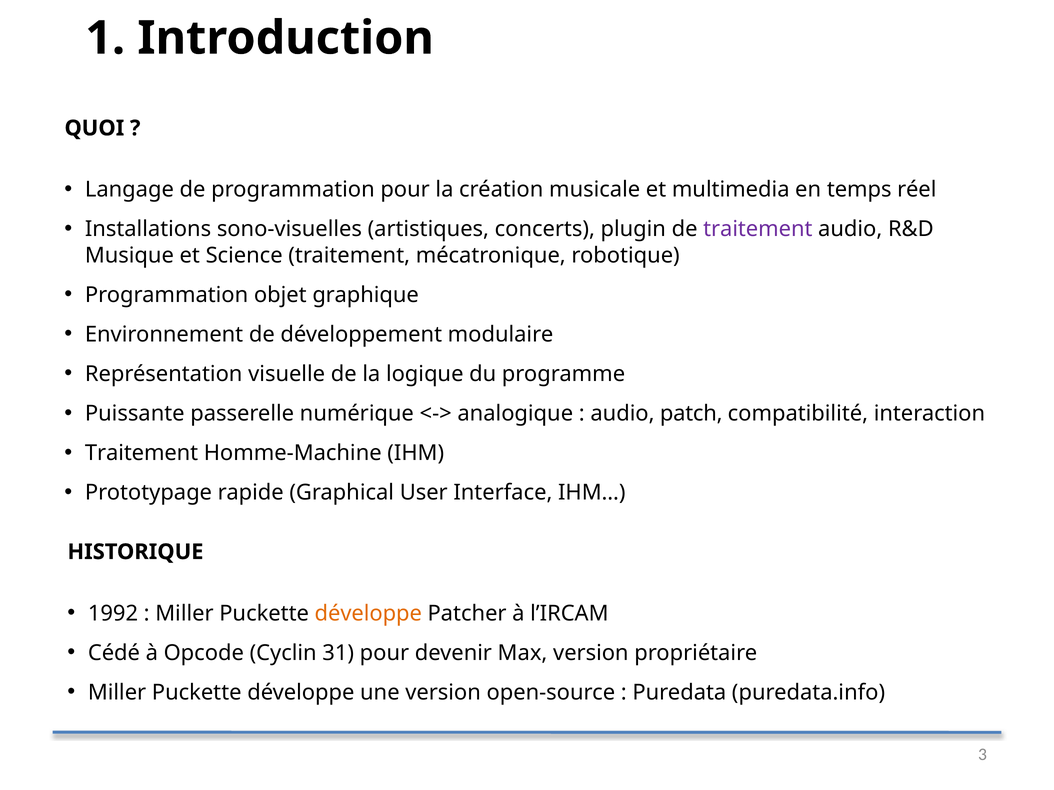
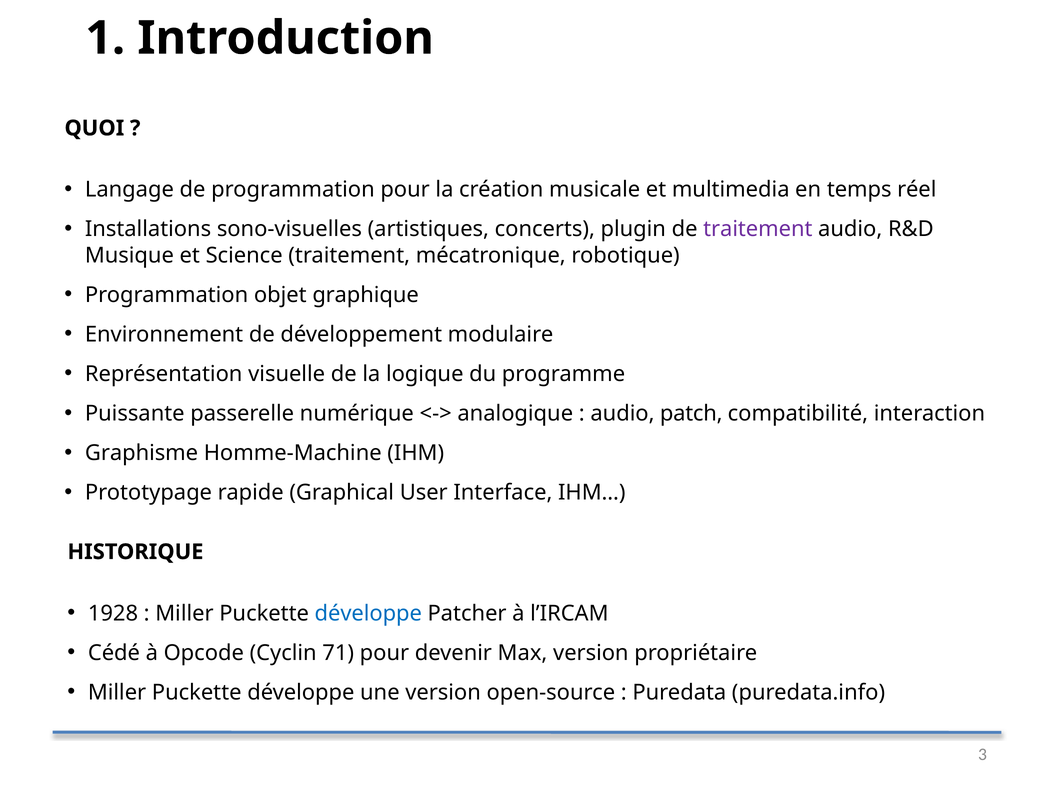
Traitement: Traitement -> Graphisme (142, 453)
1992: 1992 -> 1928 (113, 614)
développe colour: orange -> blue (368, 614)
31: 31 -> 71 (338, 653)
